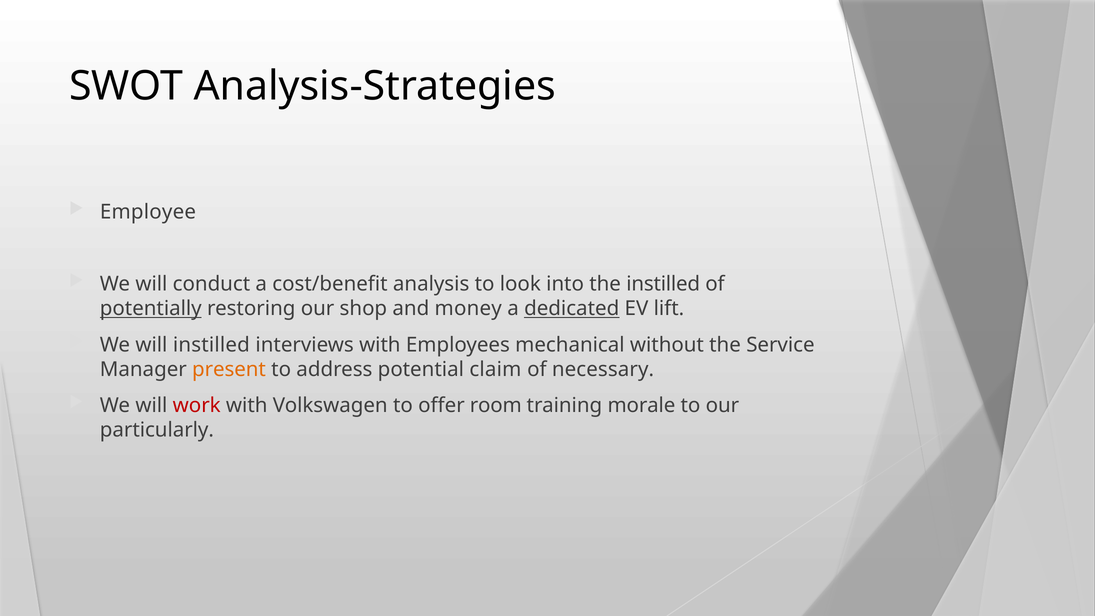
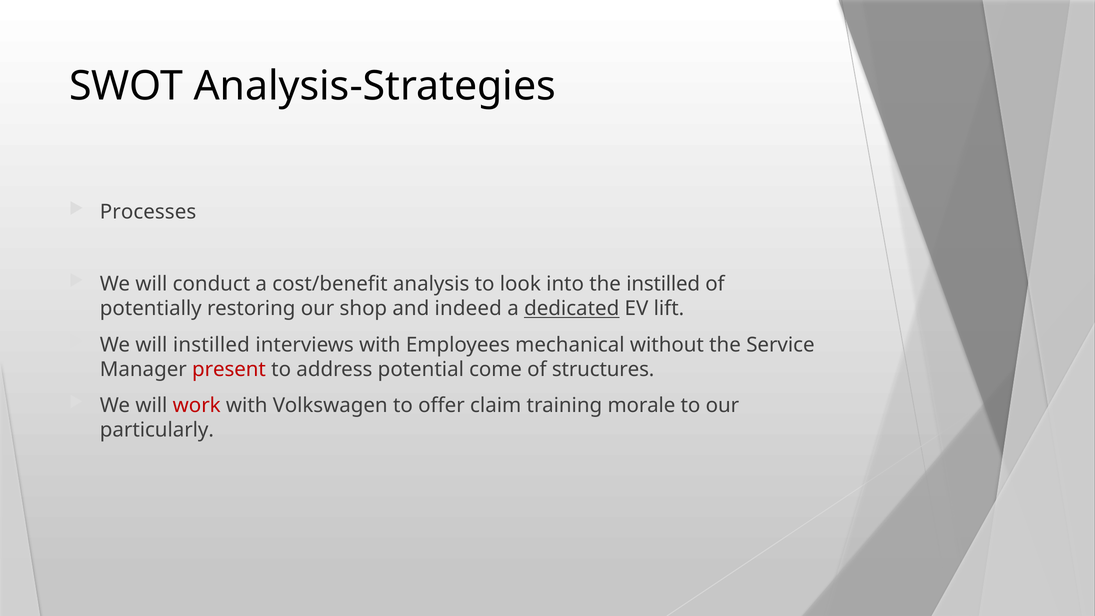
Employee: Employee -> Processes (148, 212)
potentially underline: present -> none (151, 309)
money: money -> indeed (468, 309)
present colour: orange -> red (229, 369)
claim: claim -> come (496, 369)
necessary: necessary -> structures (603, 369)
room: room -> claim (496, 405)
